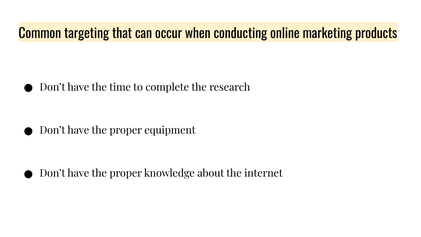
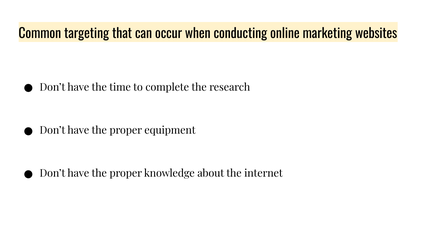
products: products -> websites (376, 34)
